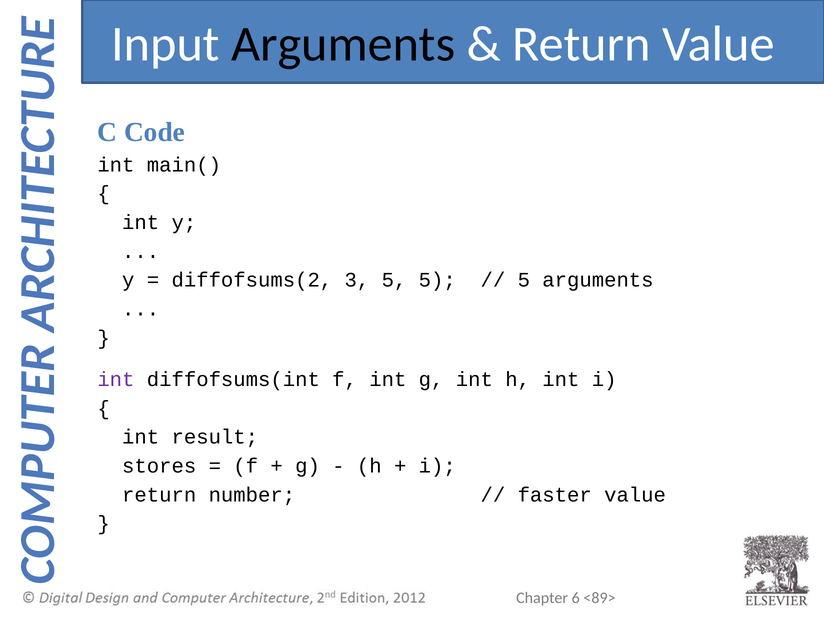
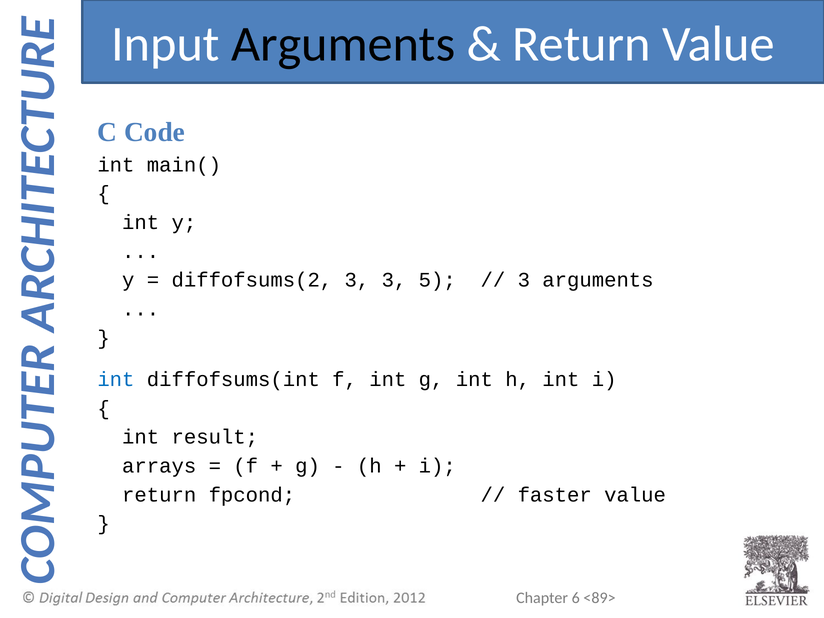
3 5: 5 -> 3 (394, 280)
5: 5 -> 3 (524, 280)
int colour: purple -> blue (116, 379)
stores: stores -> arrays (159, 466)
number: number -> fpcond (252, 495)
